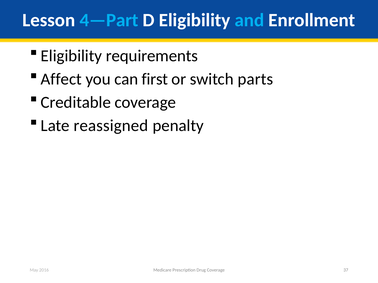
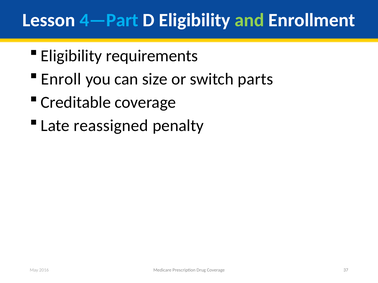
and colour: light blue -> light green (249, 20)
Affect: Affect -> Enroll (61, 79)
first: first -> size (155, 79)
